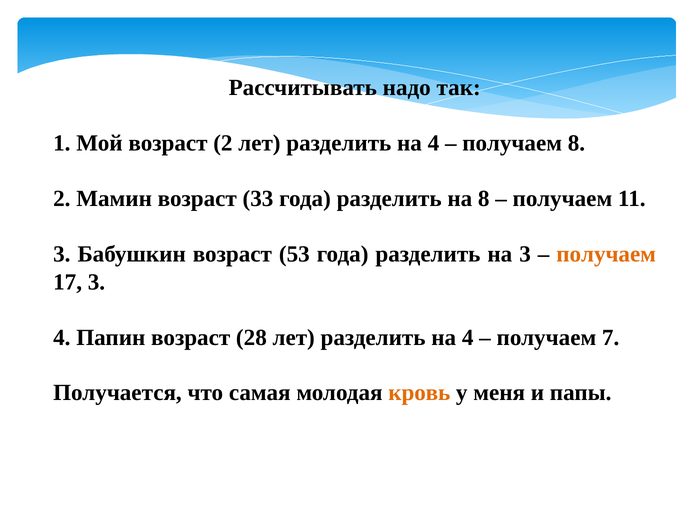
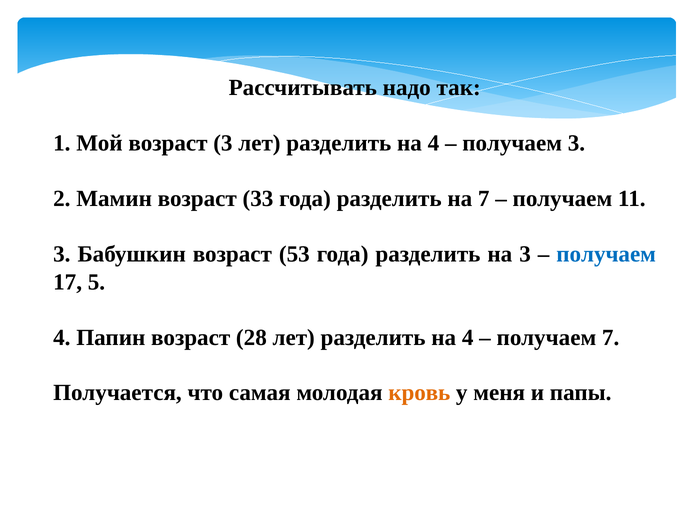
возраст 2: 2 -> 3 (223, 143)
получаем 8: 8 -> 3 (576, 143)
на 8: 8 -> 7 (484, 199)
получаем colour: orange -> blue (606, 254)
17 3: 3 -> 5 (96, 282)
